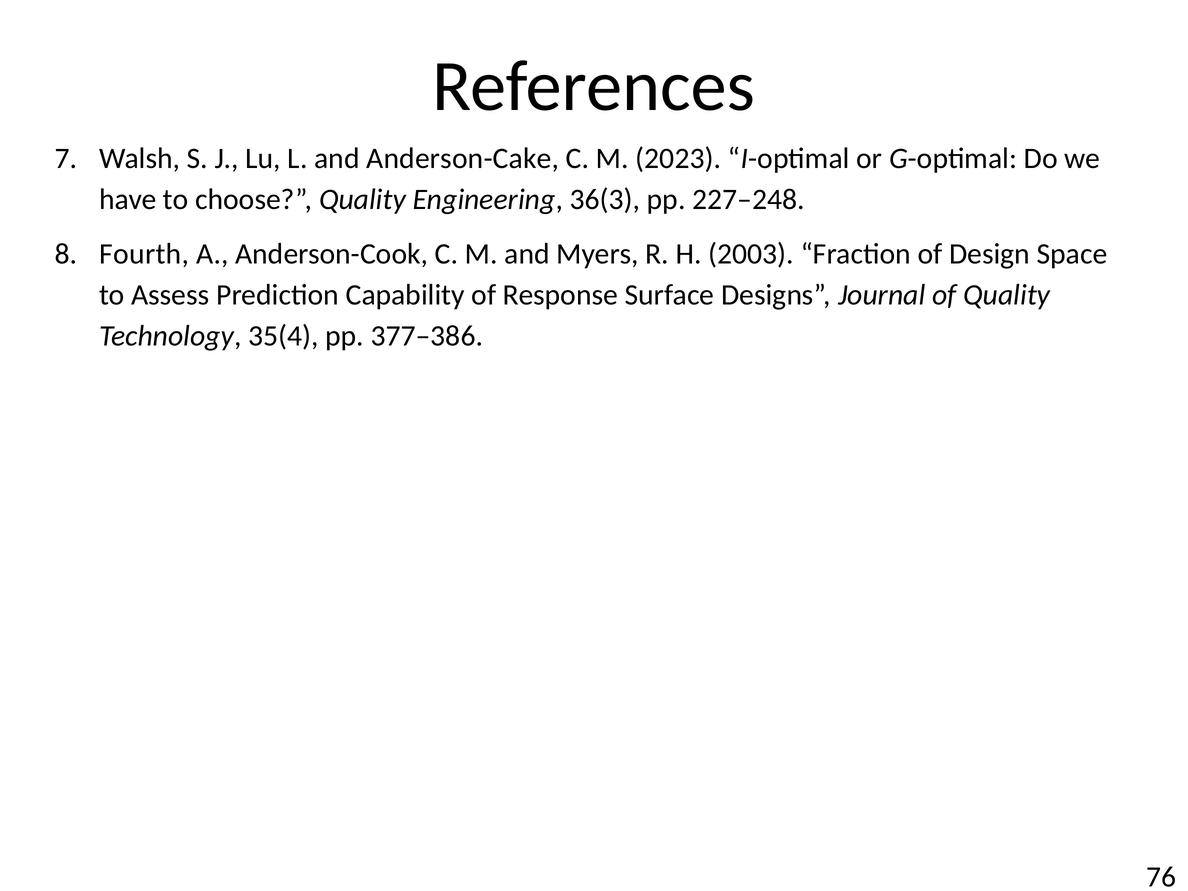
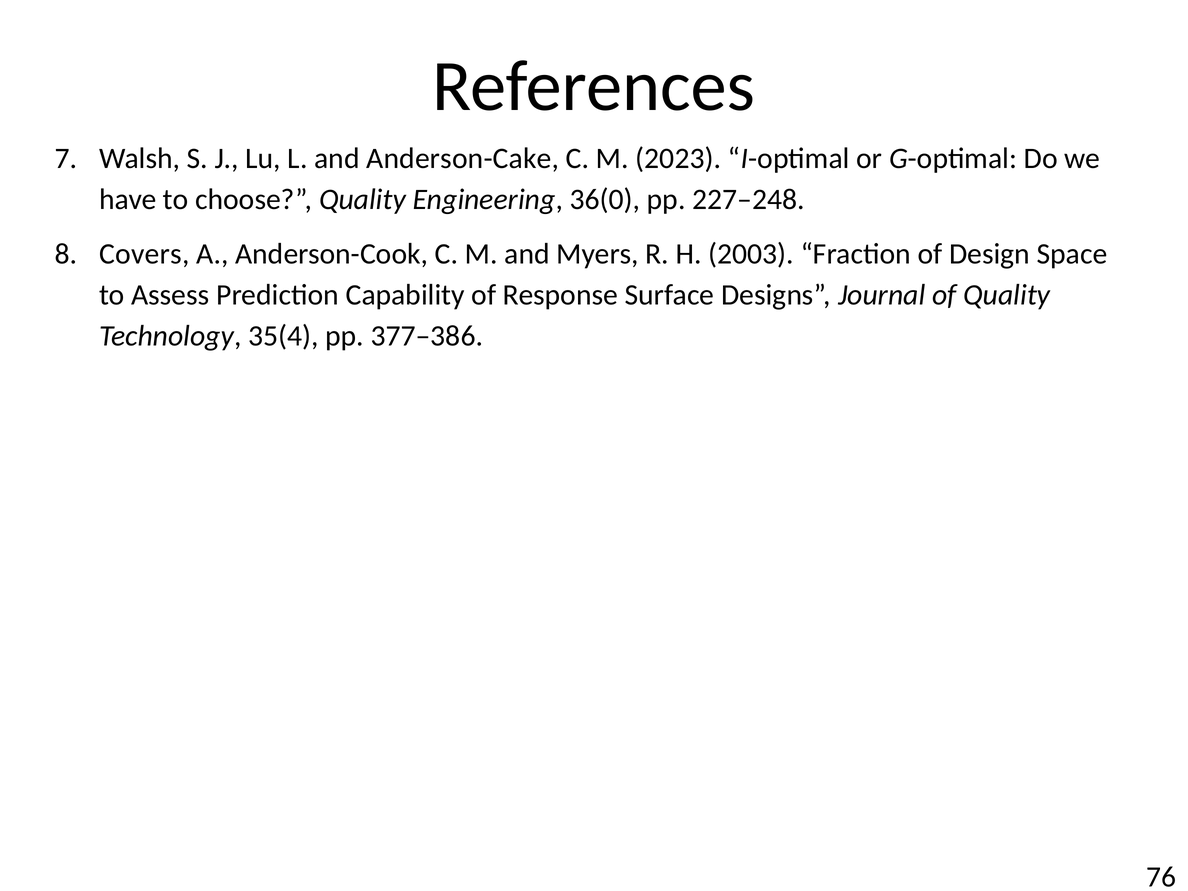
36(3: 36(3 -> 36(0 (605, 200)
Fourth: Fourth -> Covers (144, 254)
